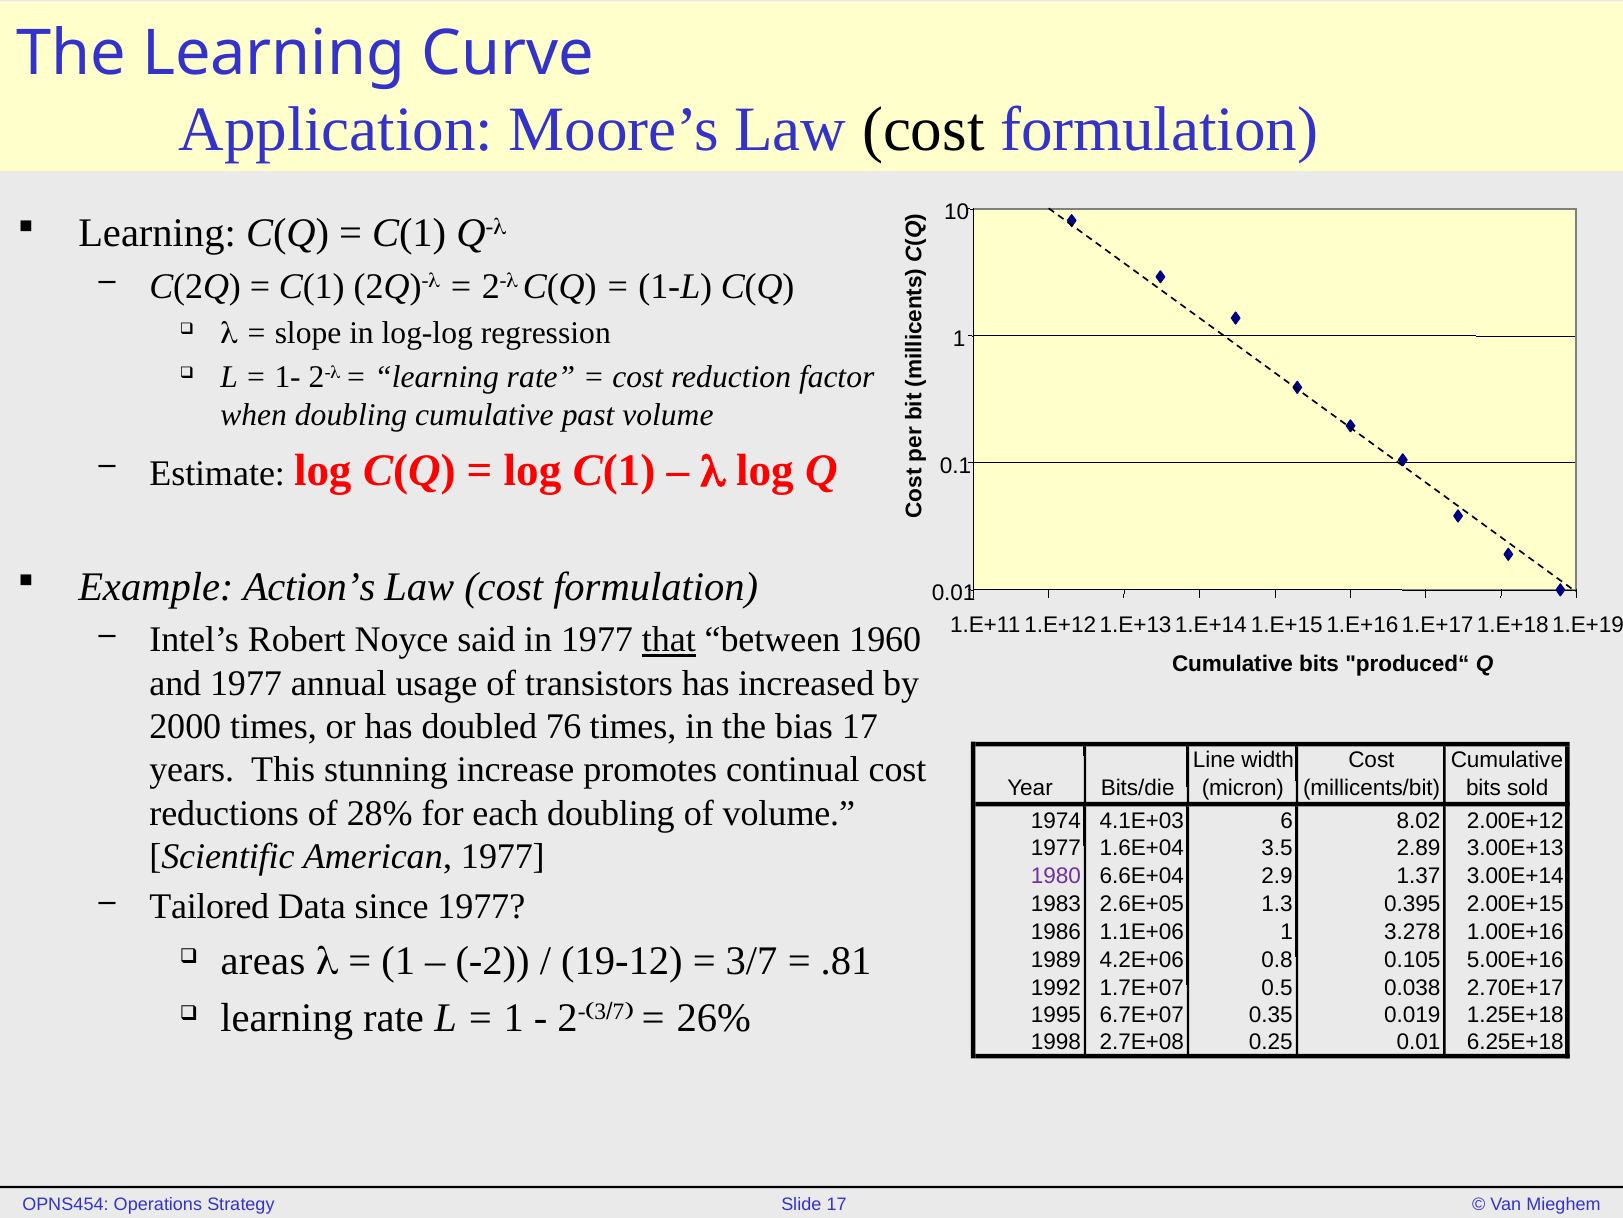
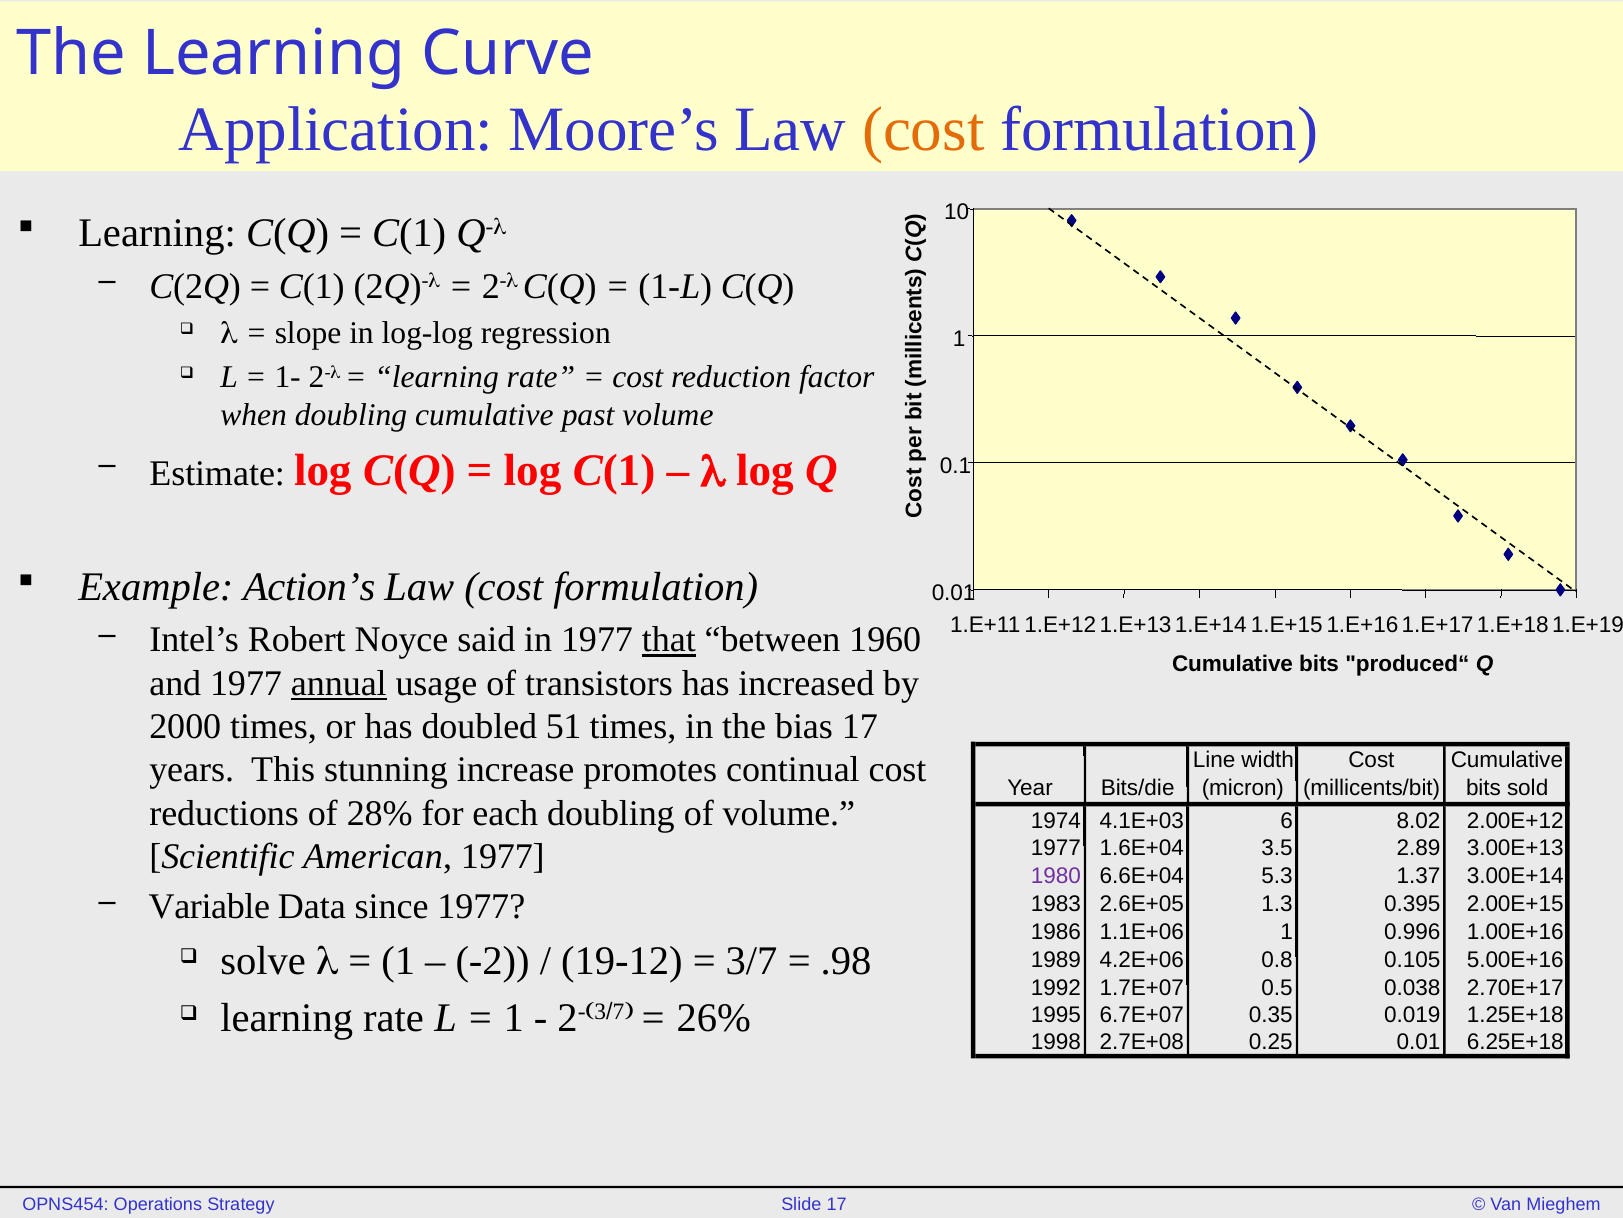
cost colour: black -> orange (923, 129)
annual underline: none -> present (339, 683)
76: 76 -> 51 (564, 726)
2.9: 2.9 -> 5.3 (1277, 876)
Tailored: Tailored -> Variable (209, 906)
3.278: 3.278 -> 0.996 (1412, 931)
areas: areas -> solve (263, 961)
.81: .81 -> .98 (846, 961)
